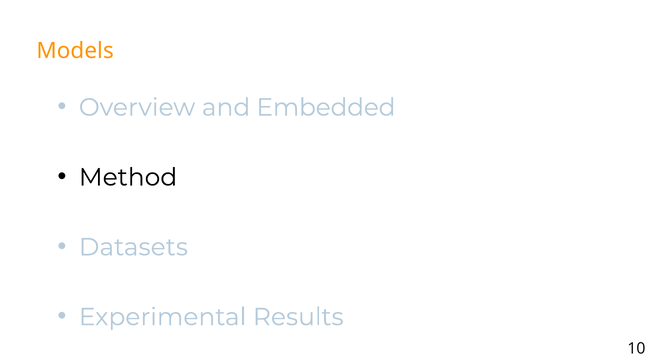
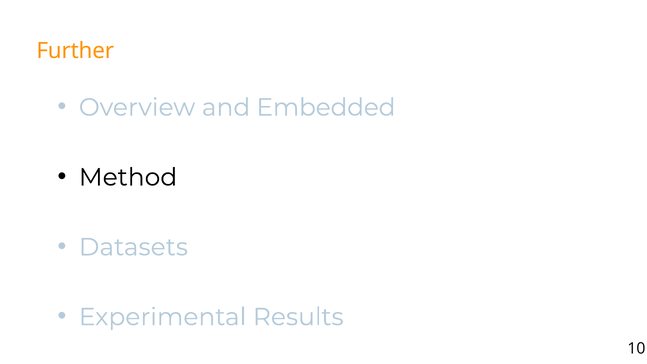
Models: Models -> Further (75, 51)
